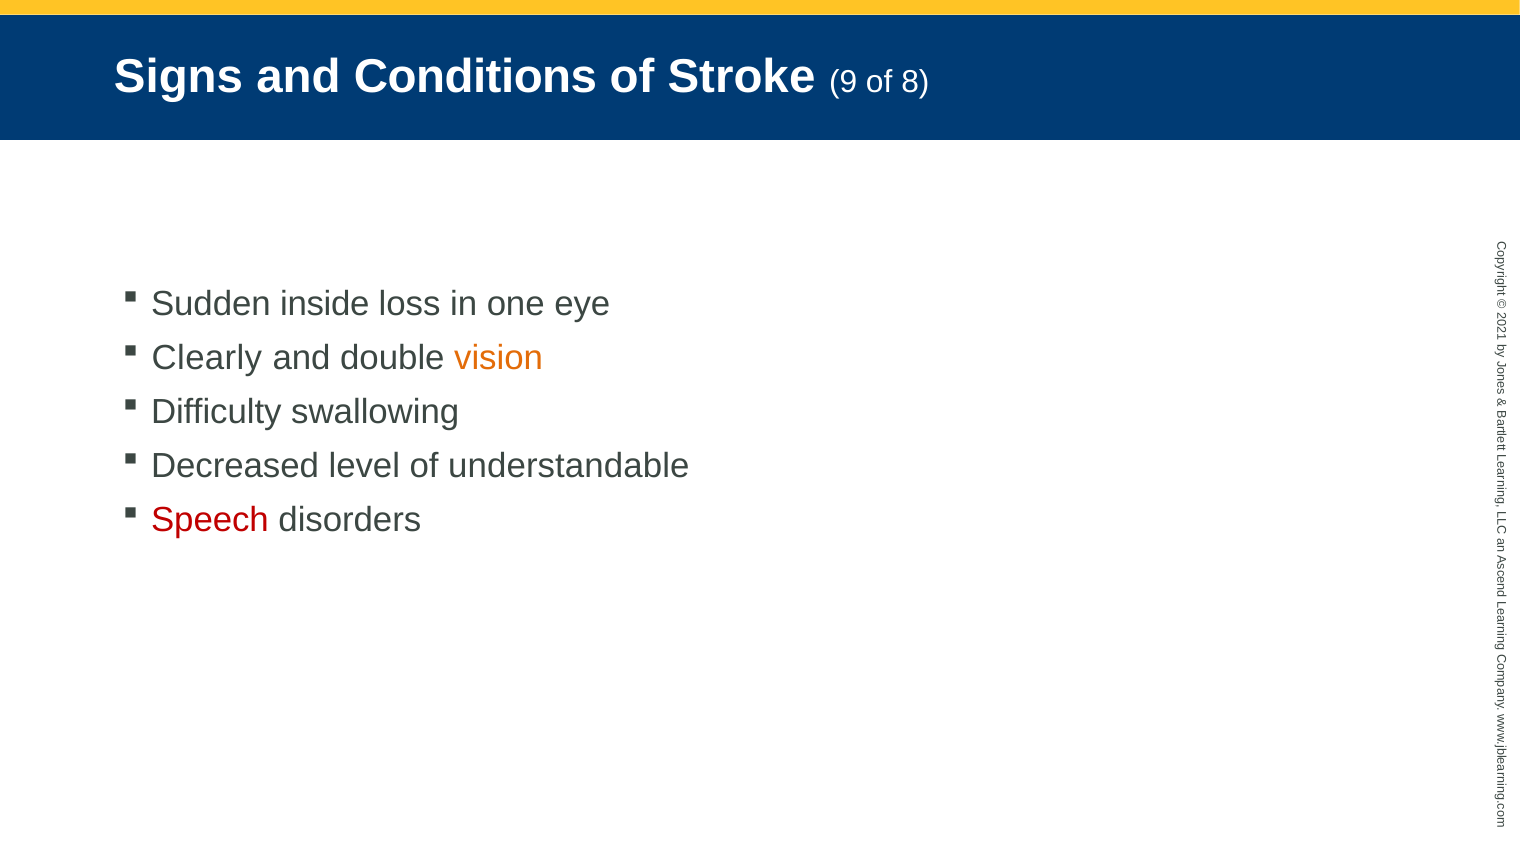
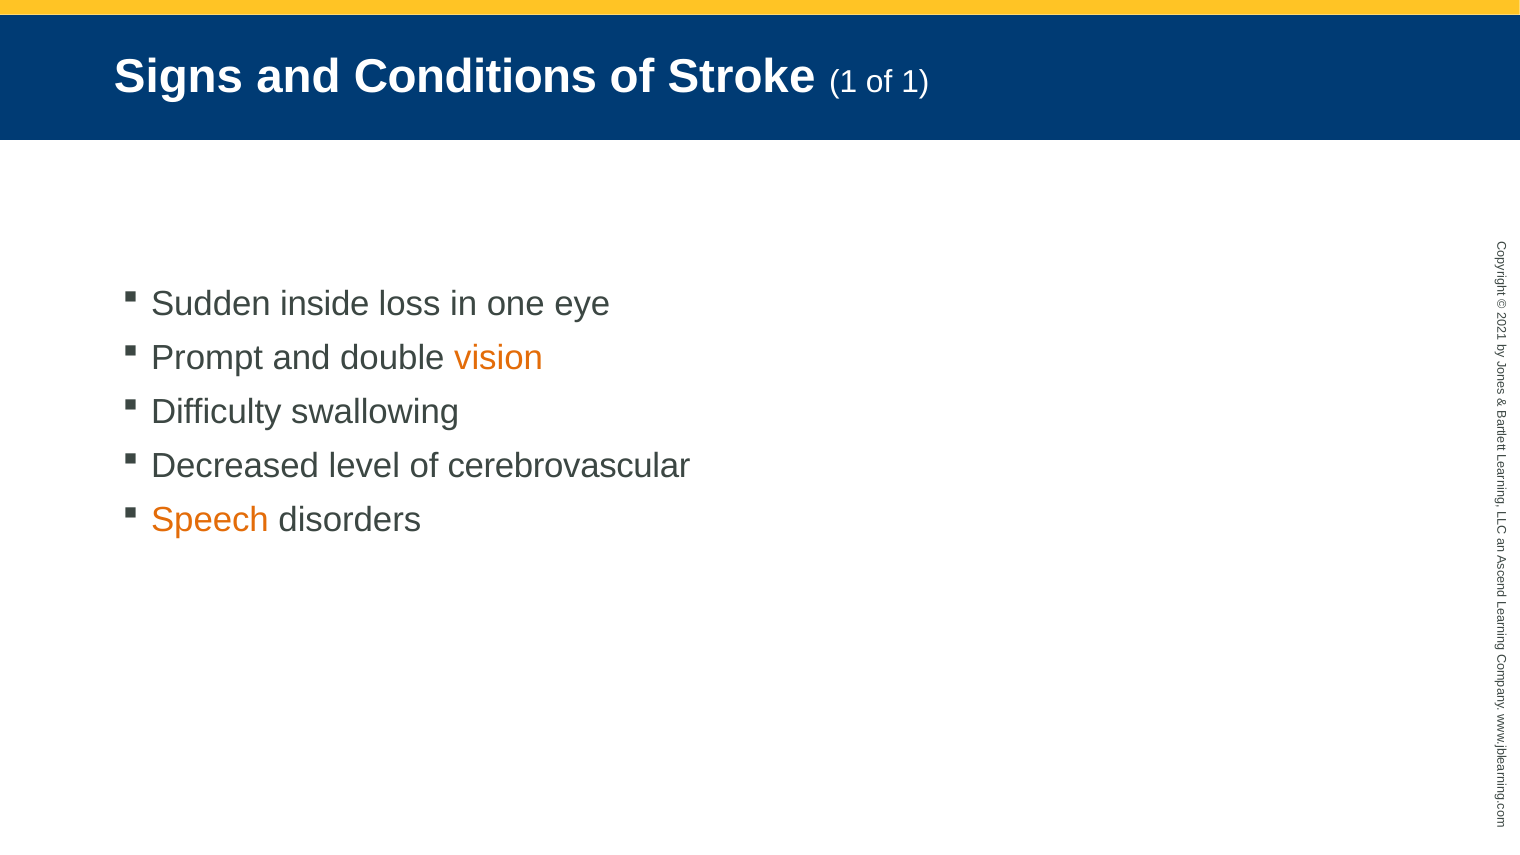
Stroke 9: 9 -> 1 (843, 82)
of 8: 8 -> 1 (915, 82)
Clearly: Clearly -> Prompt (207, 358)
understandable: understandable -> cerebrovascular (569, 466)
Speech colour: red -> orange (210, 520)
